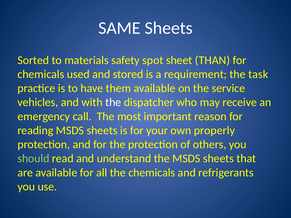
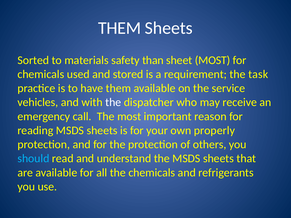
SAME: SAME -> THEM (120, 28)
spot: spot -> than (153, 60)
sheet THAN: THAN -> MOST (213, 60)
should colour: light green -> light blue (33, 159)
